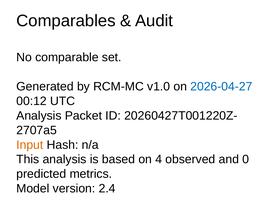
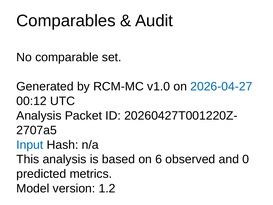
Input colour: orange -> blue (30, 145)
4: 4 -> 6 (159, 159)
2.4: 2.4 -> 1.2 (107, 188)
